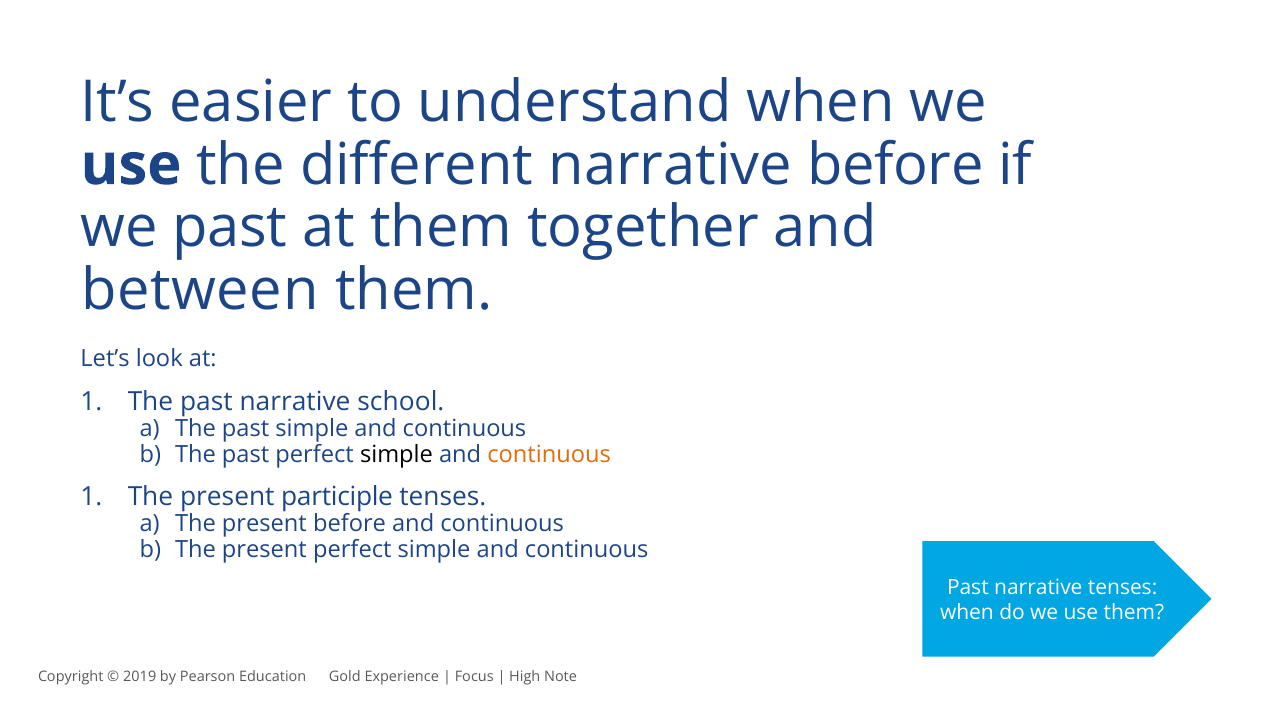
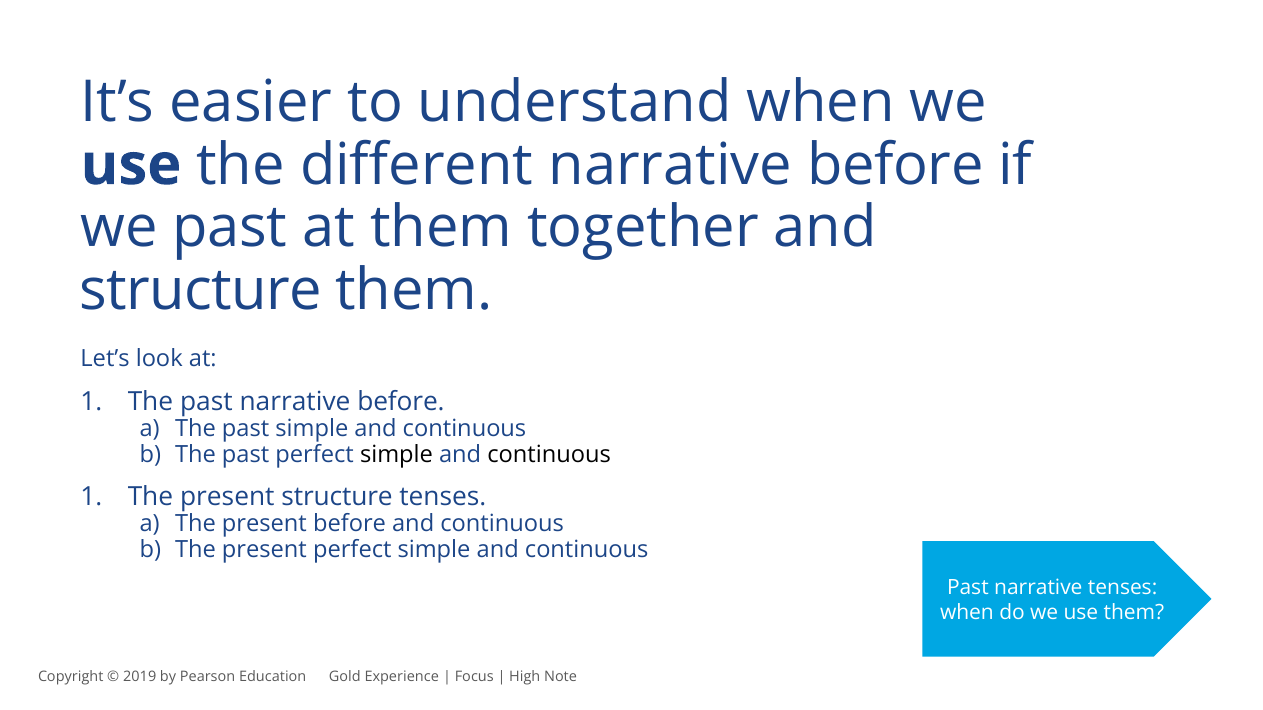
between: between -> structure (201, 290)
past narrative school: school -> before (401, 402)
continuous colour: orange -> black (549, 455)
present participle: participle -> structure (337, 497)
